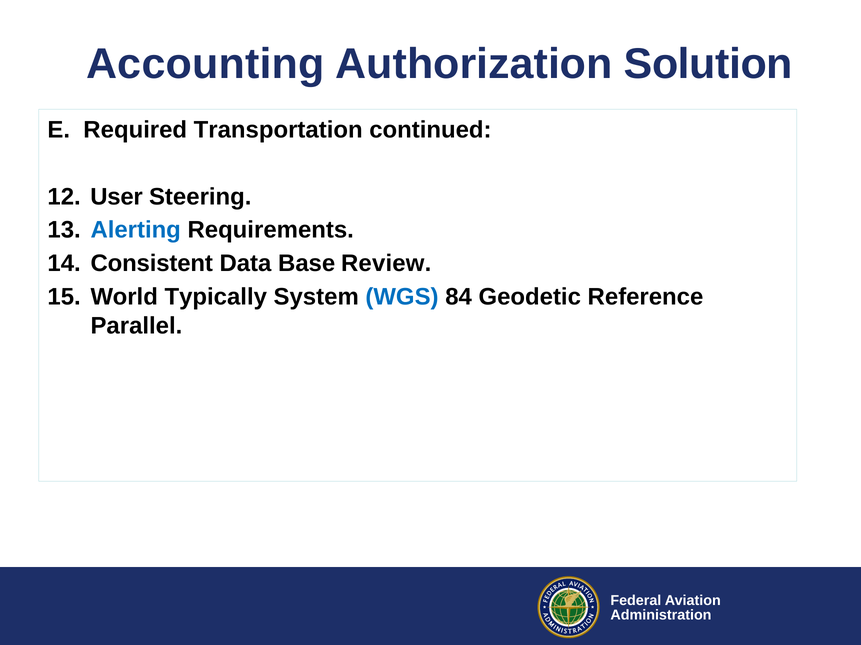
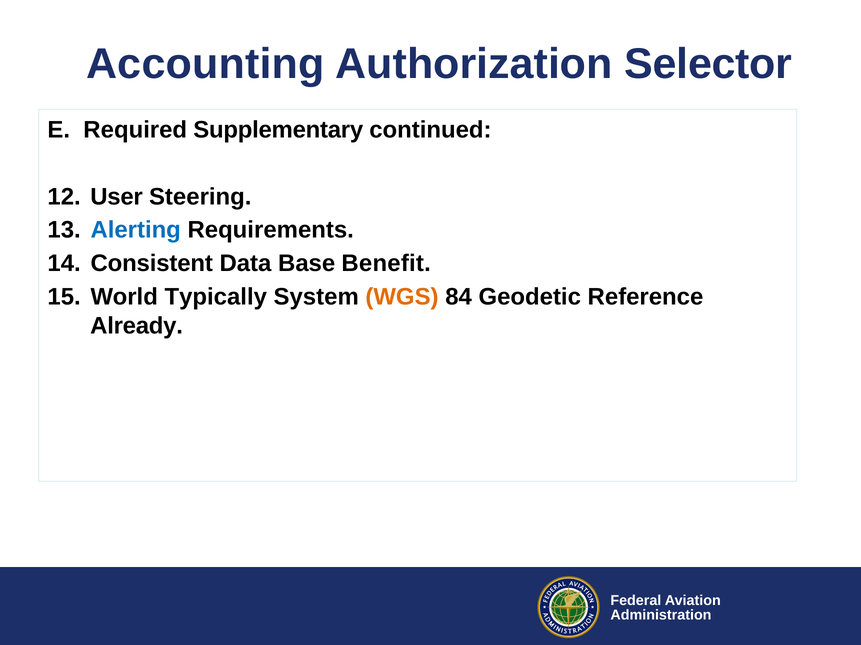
Solution: Solution -> Selector (708, 64)
Transportation: Transportation -> Supplementary (278, 130)
Review: Review -> Benefit (386, 264)
WGS colour: blue -> orange (402, 297)
Parallel: Parallel -> Already (137, 326)
